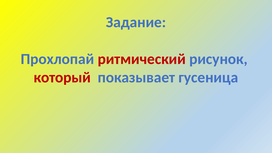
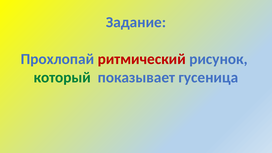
который colour: red -> green (62, 77)
